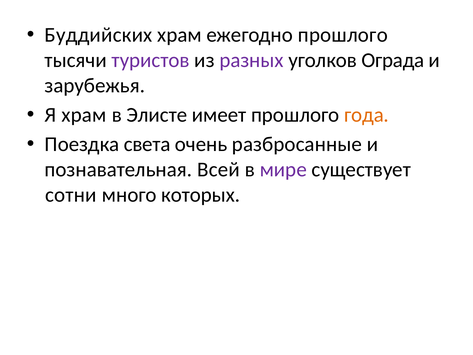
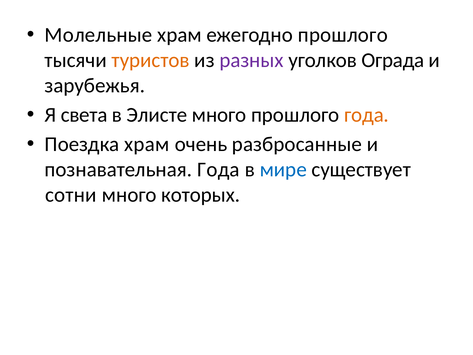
Буддийских: Буддийских -> Молельные (99, 35)
туристов colour: purple -> orange (151, 60)
Я храм: храм -> света (84, 115)
Элисте имеет: имеет -> много (219, 115)
Поездка света: света -> храм (147, 144)
познавательная Всей: Всей -> Года (218, 170)
мире colour: purple -> blue (283, 170)
